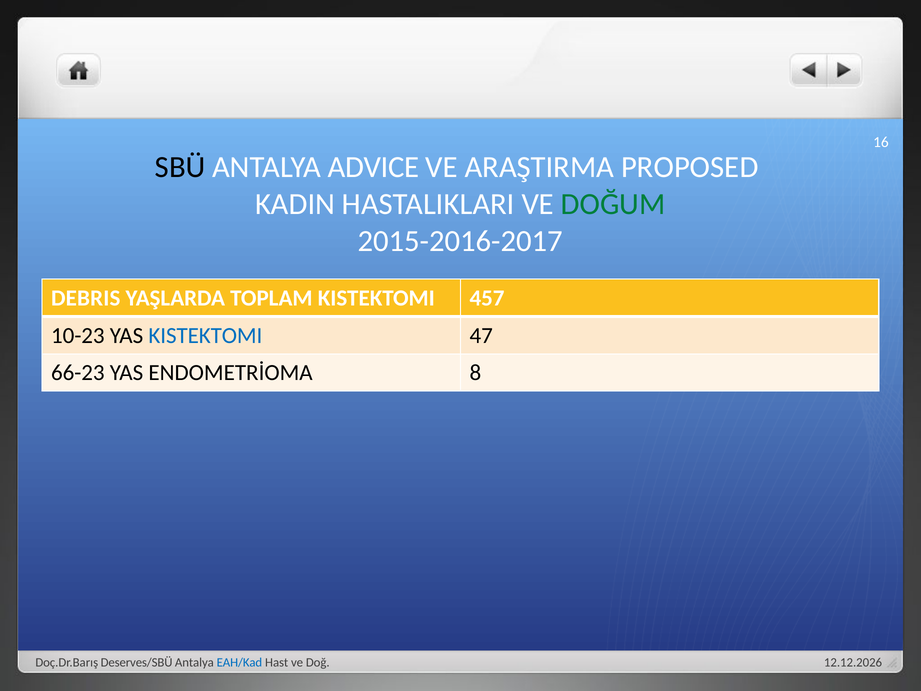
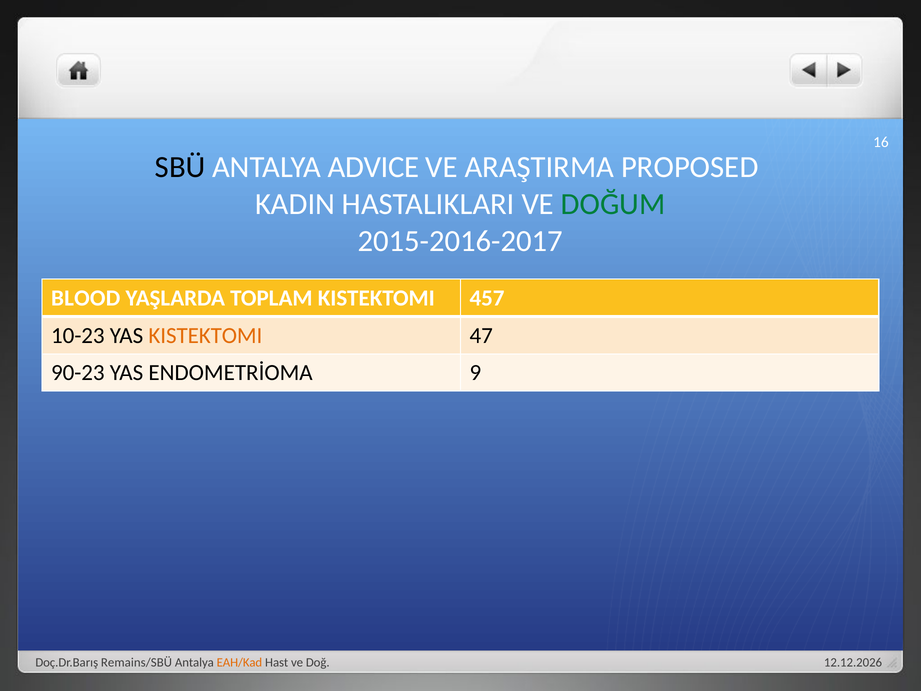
DEBRIS: DEBRIS -> BLOOD (86, 298)
KISTEKTOMI colour: blue -> orange (205, 335)
66-23: 66-23 -> 90-23 (78, 373)
8: 8 -> 9 (475, 373)
Deserves/SBÜ: Deserves/SBÜ -> Remains/SBÜ (136, 662)
EAH/Kad colour: blue -> orange (239, 662)
